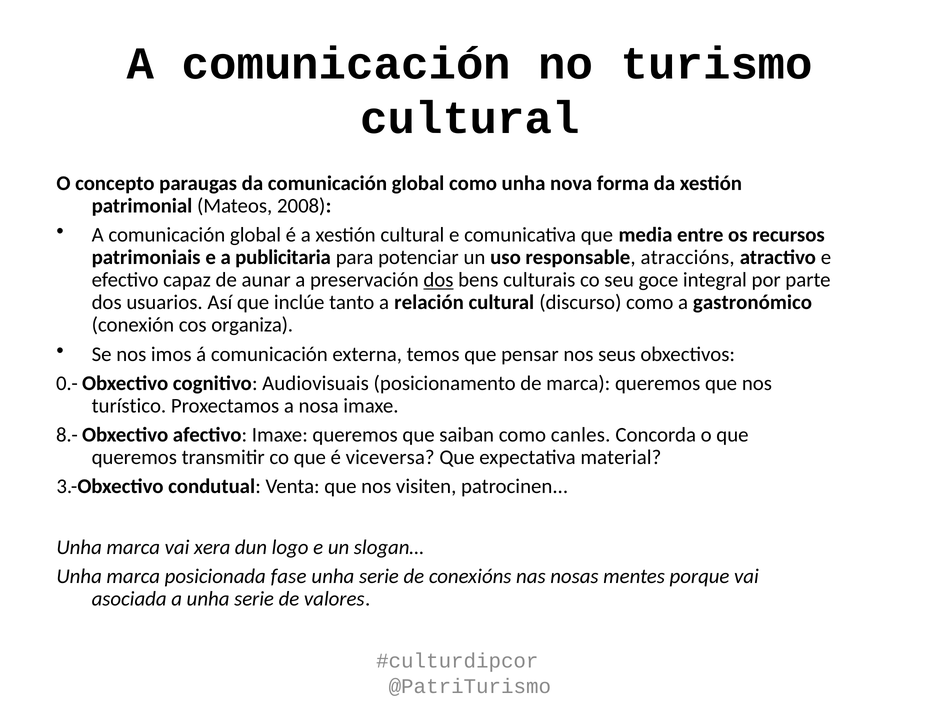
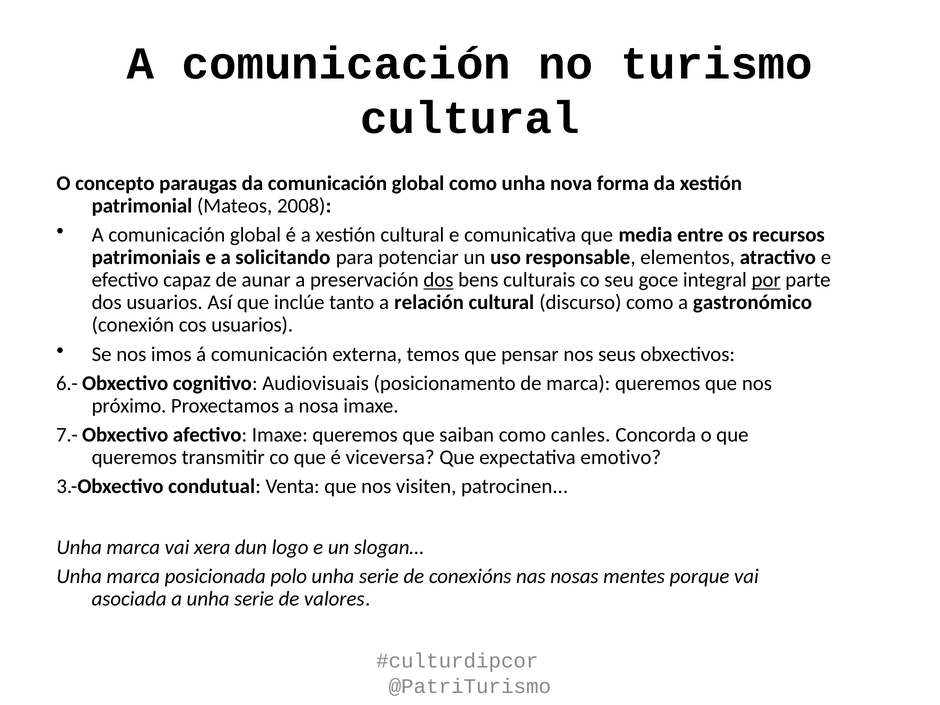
publicitaria: publicitaria -> solicitando (283, 257)
atraccións: atraccións -> elementos (688, 257)
por underline: none -> present (766, 280)
cos organiza: organiza -> usuarios (252, 325)
0.-: 0.- -> 6.- (67, 383)
turístico: turístico -> próximo (129, 406)
8.-: 8.- -> 7.- (67, 435)
material: material -> emotivo (621, 457)
fase: fase -> polo (289, 576)
